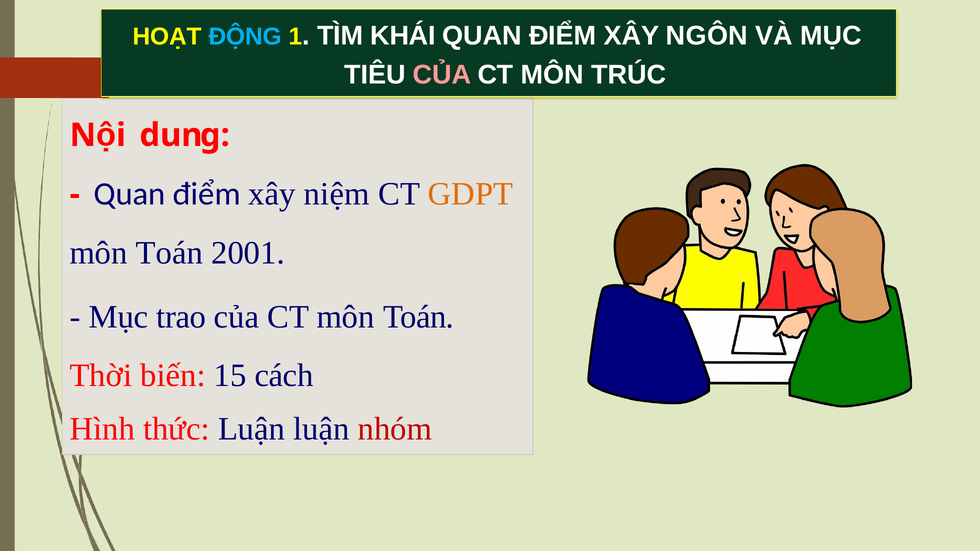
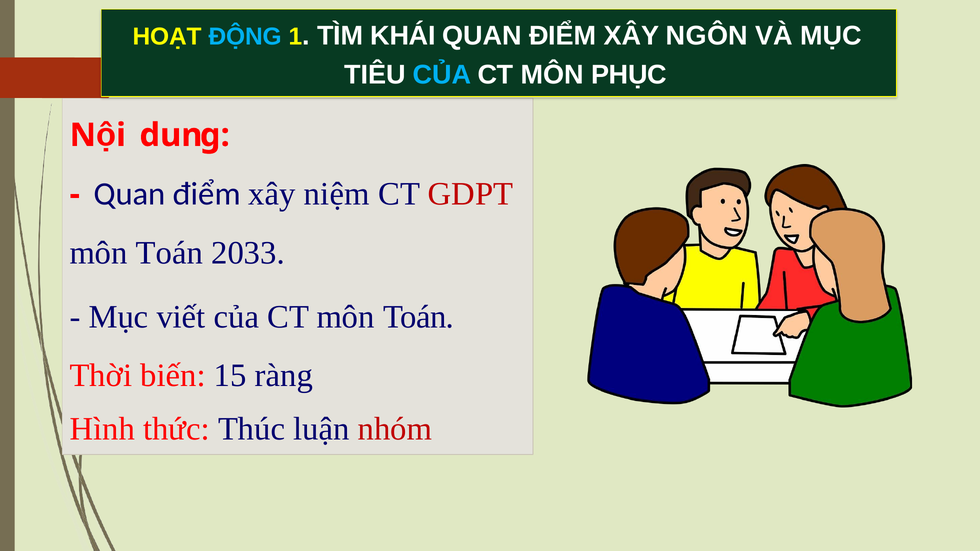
CỦA colour: pink -> light blue (442, 75)
TRÚC: TRÚC -> PHỤC (629, 75)
GDPT colour: orange -> red (470, 194)
2001: 2001 -> 2033 (248, 253)
trao: trao -> viết (181, 317)
cách: cách -> ràng (284, 376)
thức Luận: Luận -> Thúc (252, 429)
